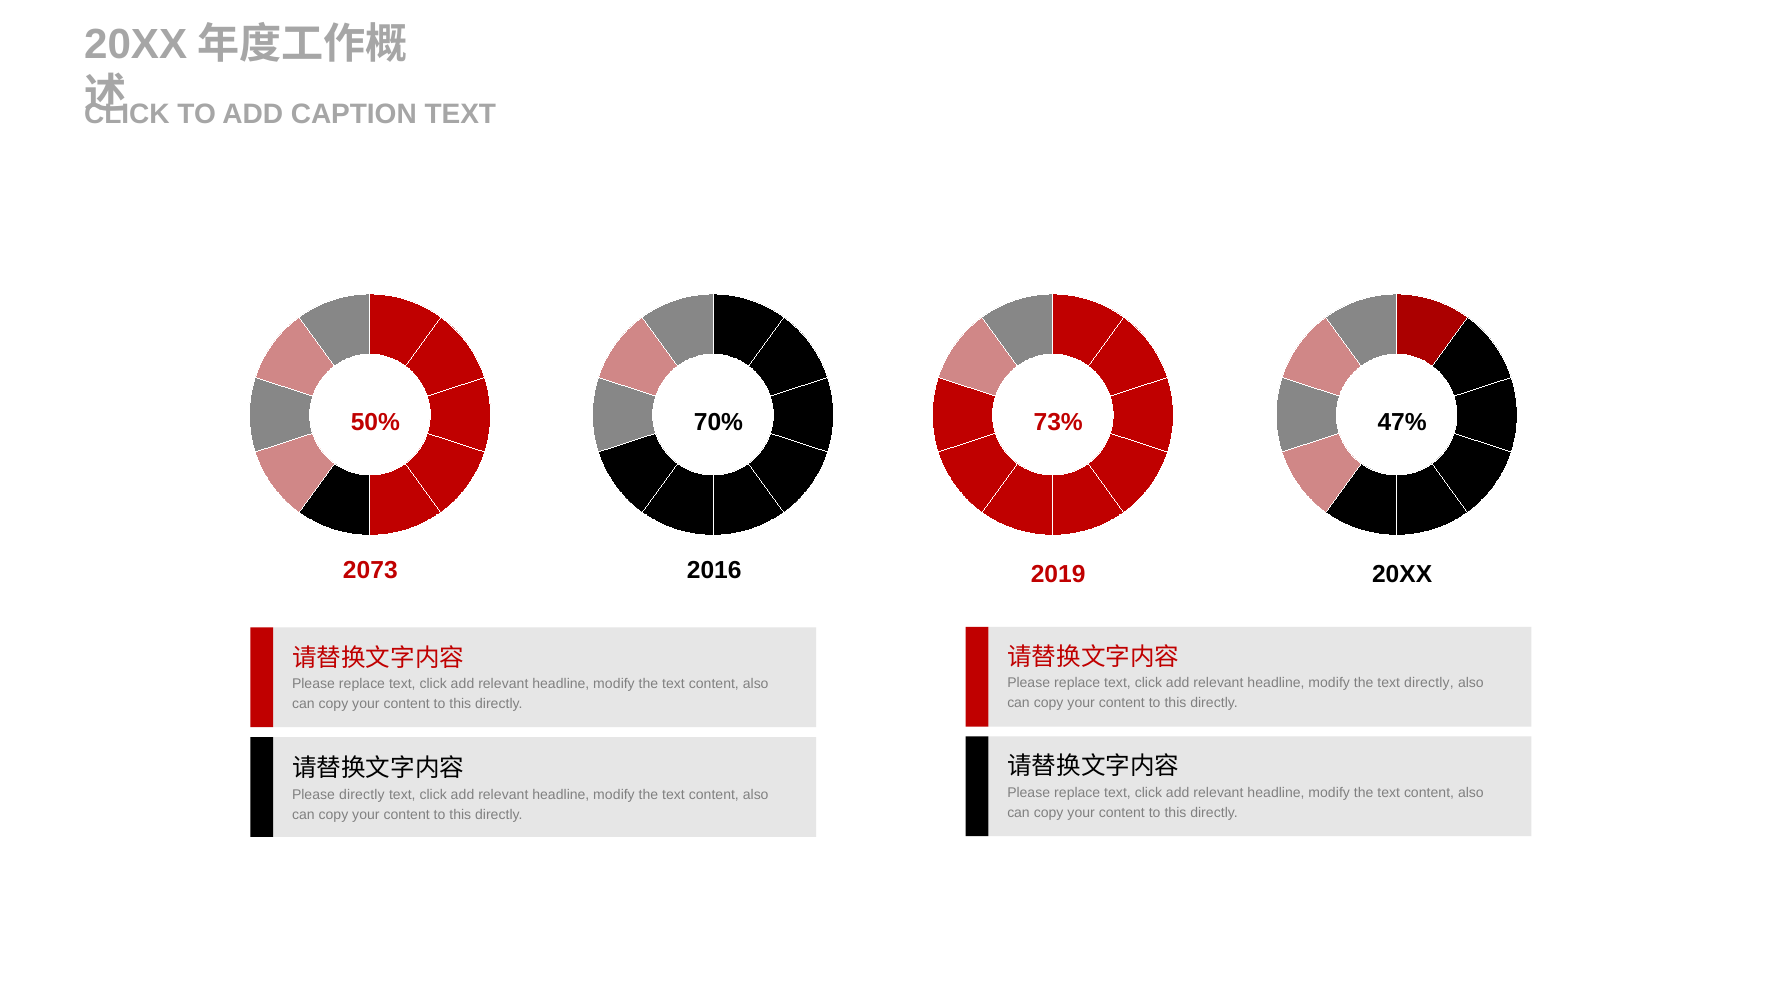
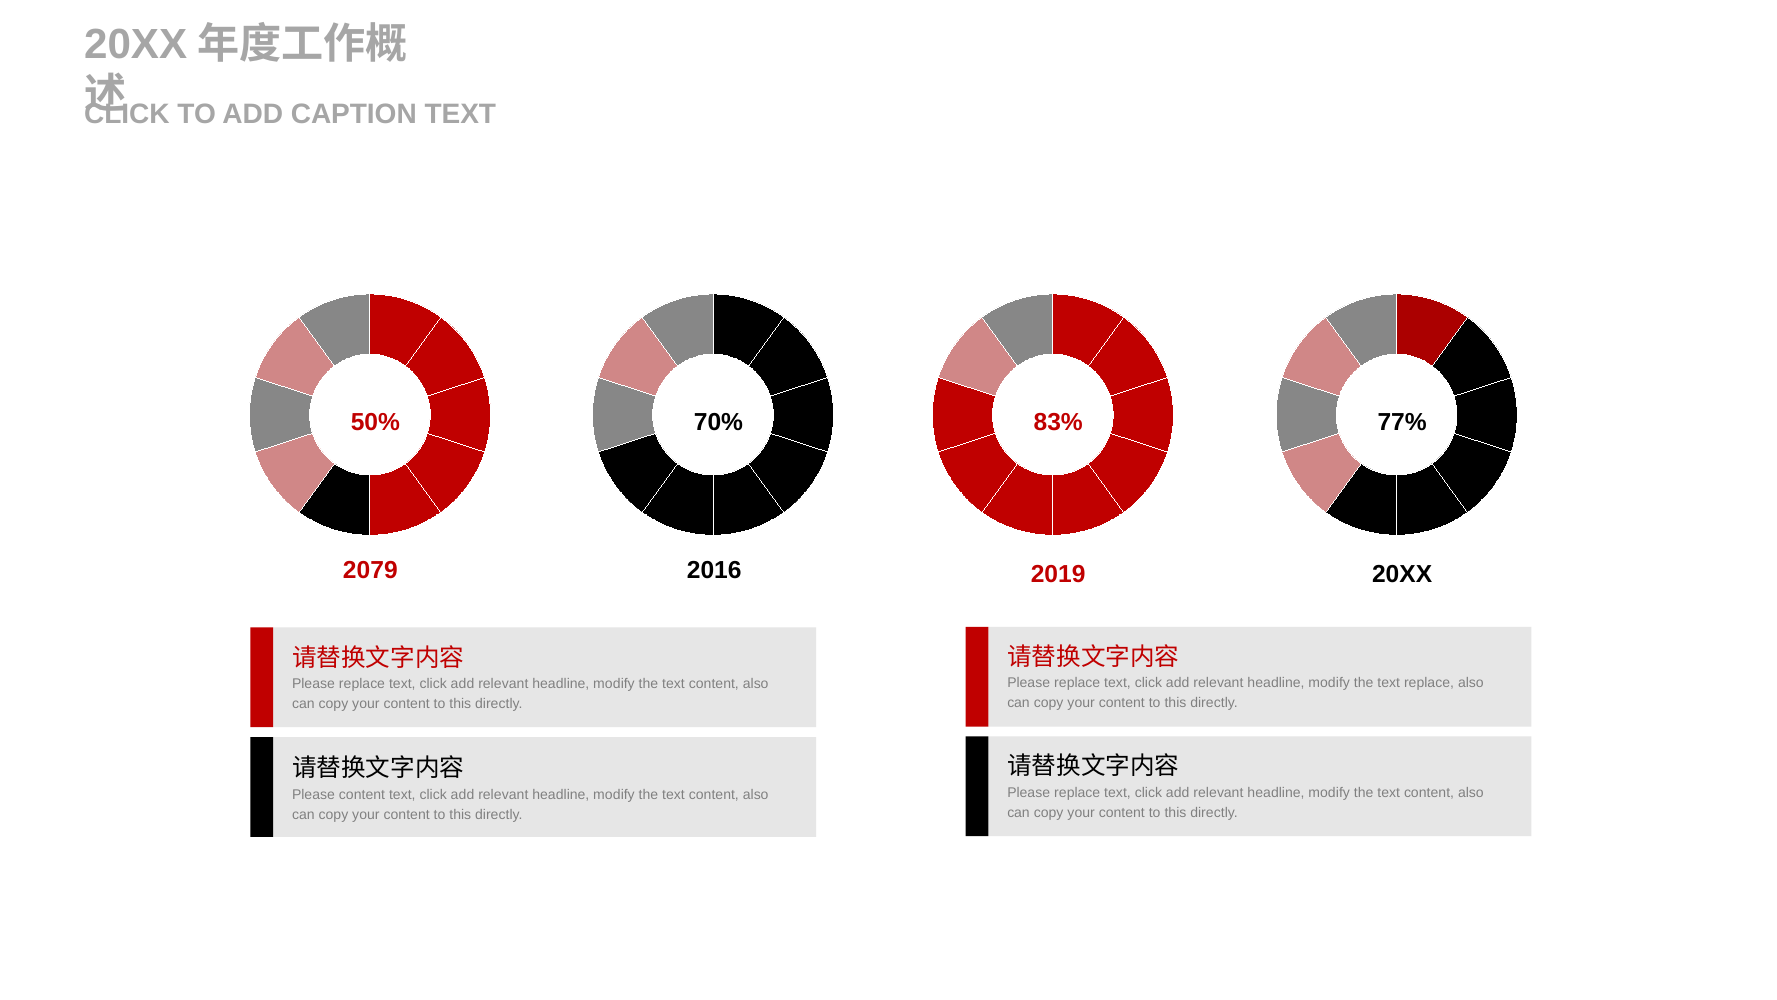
73%: 73% -> 83% (1058, 422)
47%: 47% -> 77% (1402, 422)
2073: 2073 -> 2079 (370, 570)
text directly: directly -> replace (1429, 683)
Please directly: directly -> content (362, 794)
